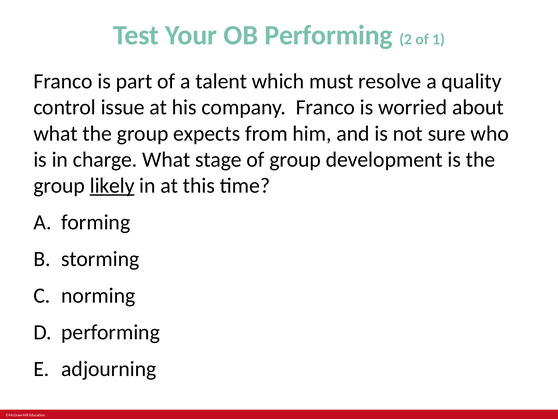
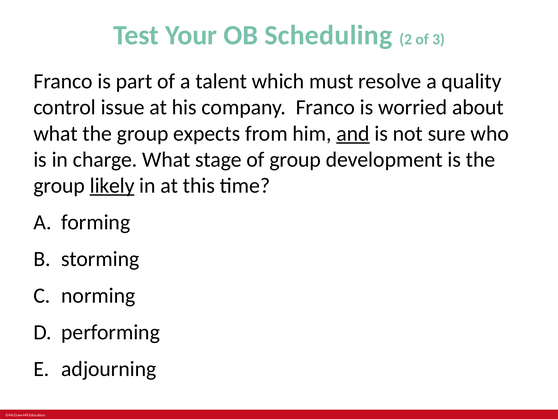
OB Performing: Performing -> Scheduling (328, 35)
1: 1 -> 3 (439, 39)
and underline: none -> present (353, 133)
